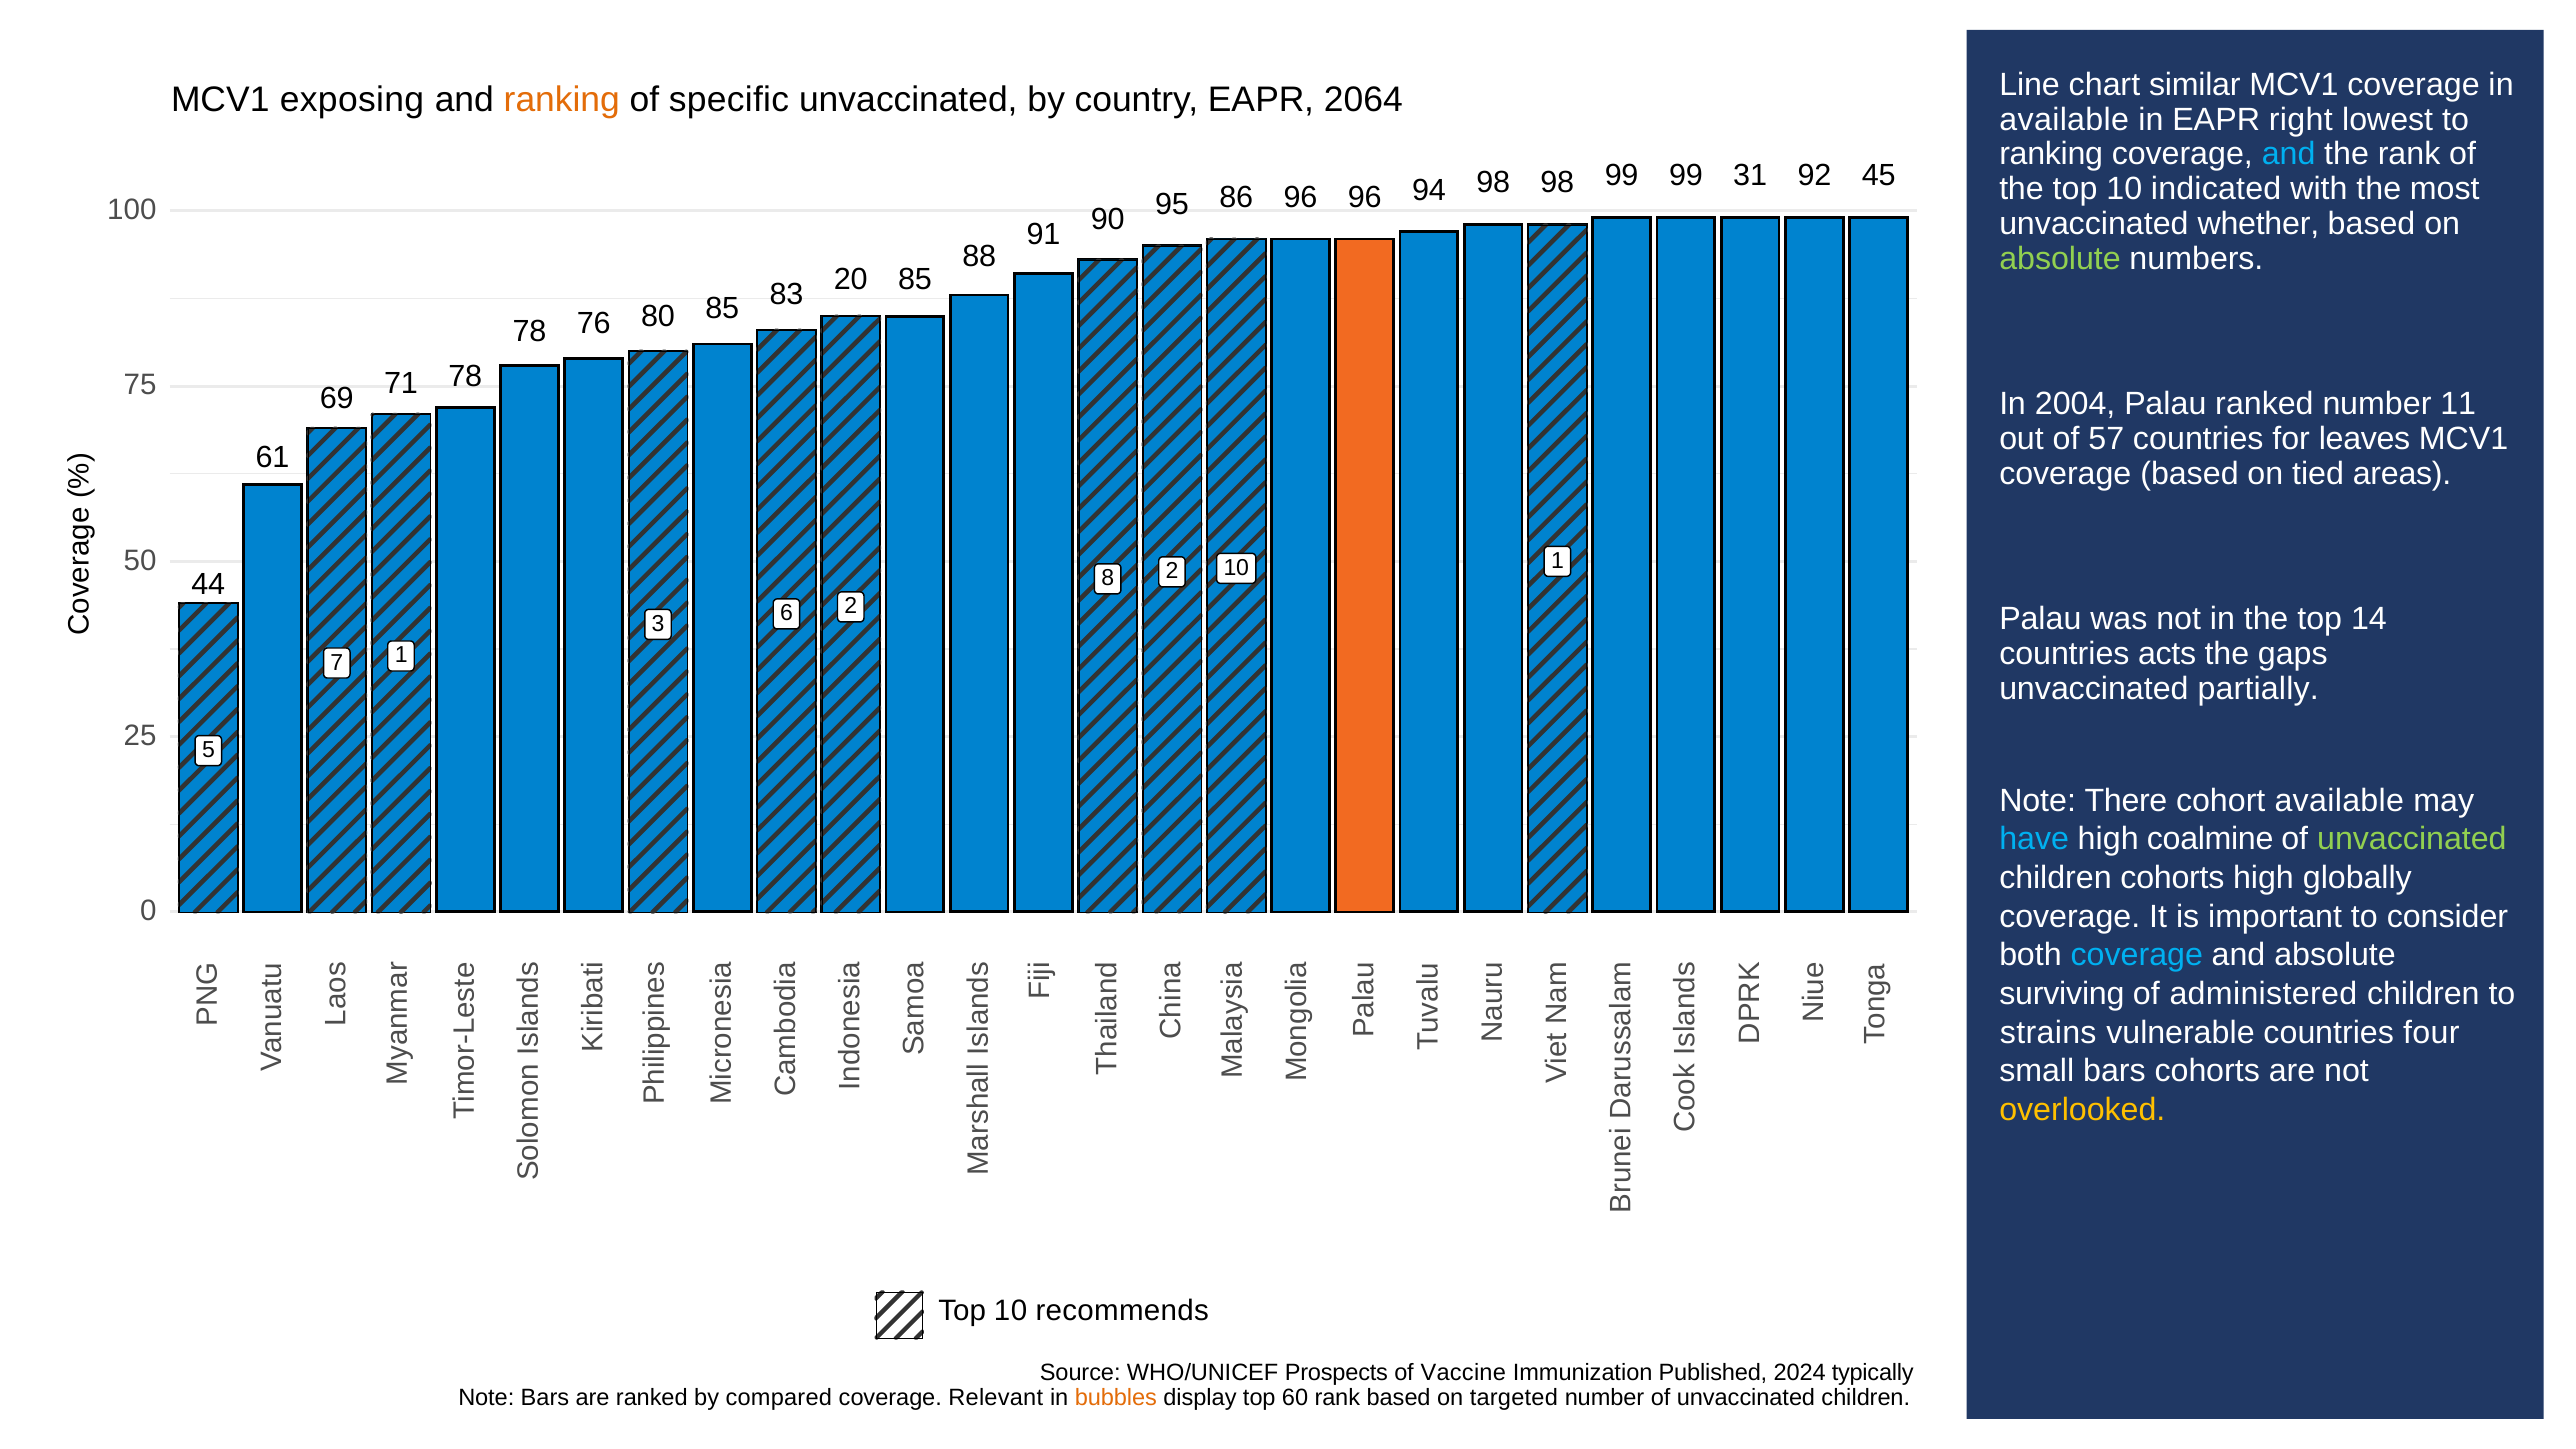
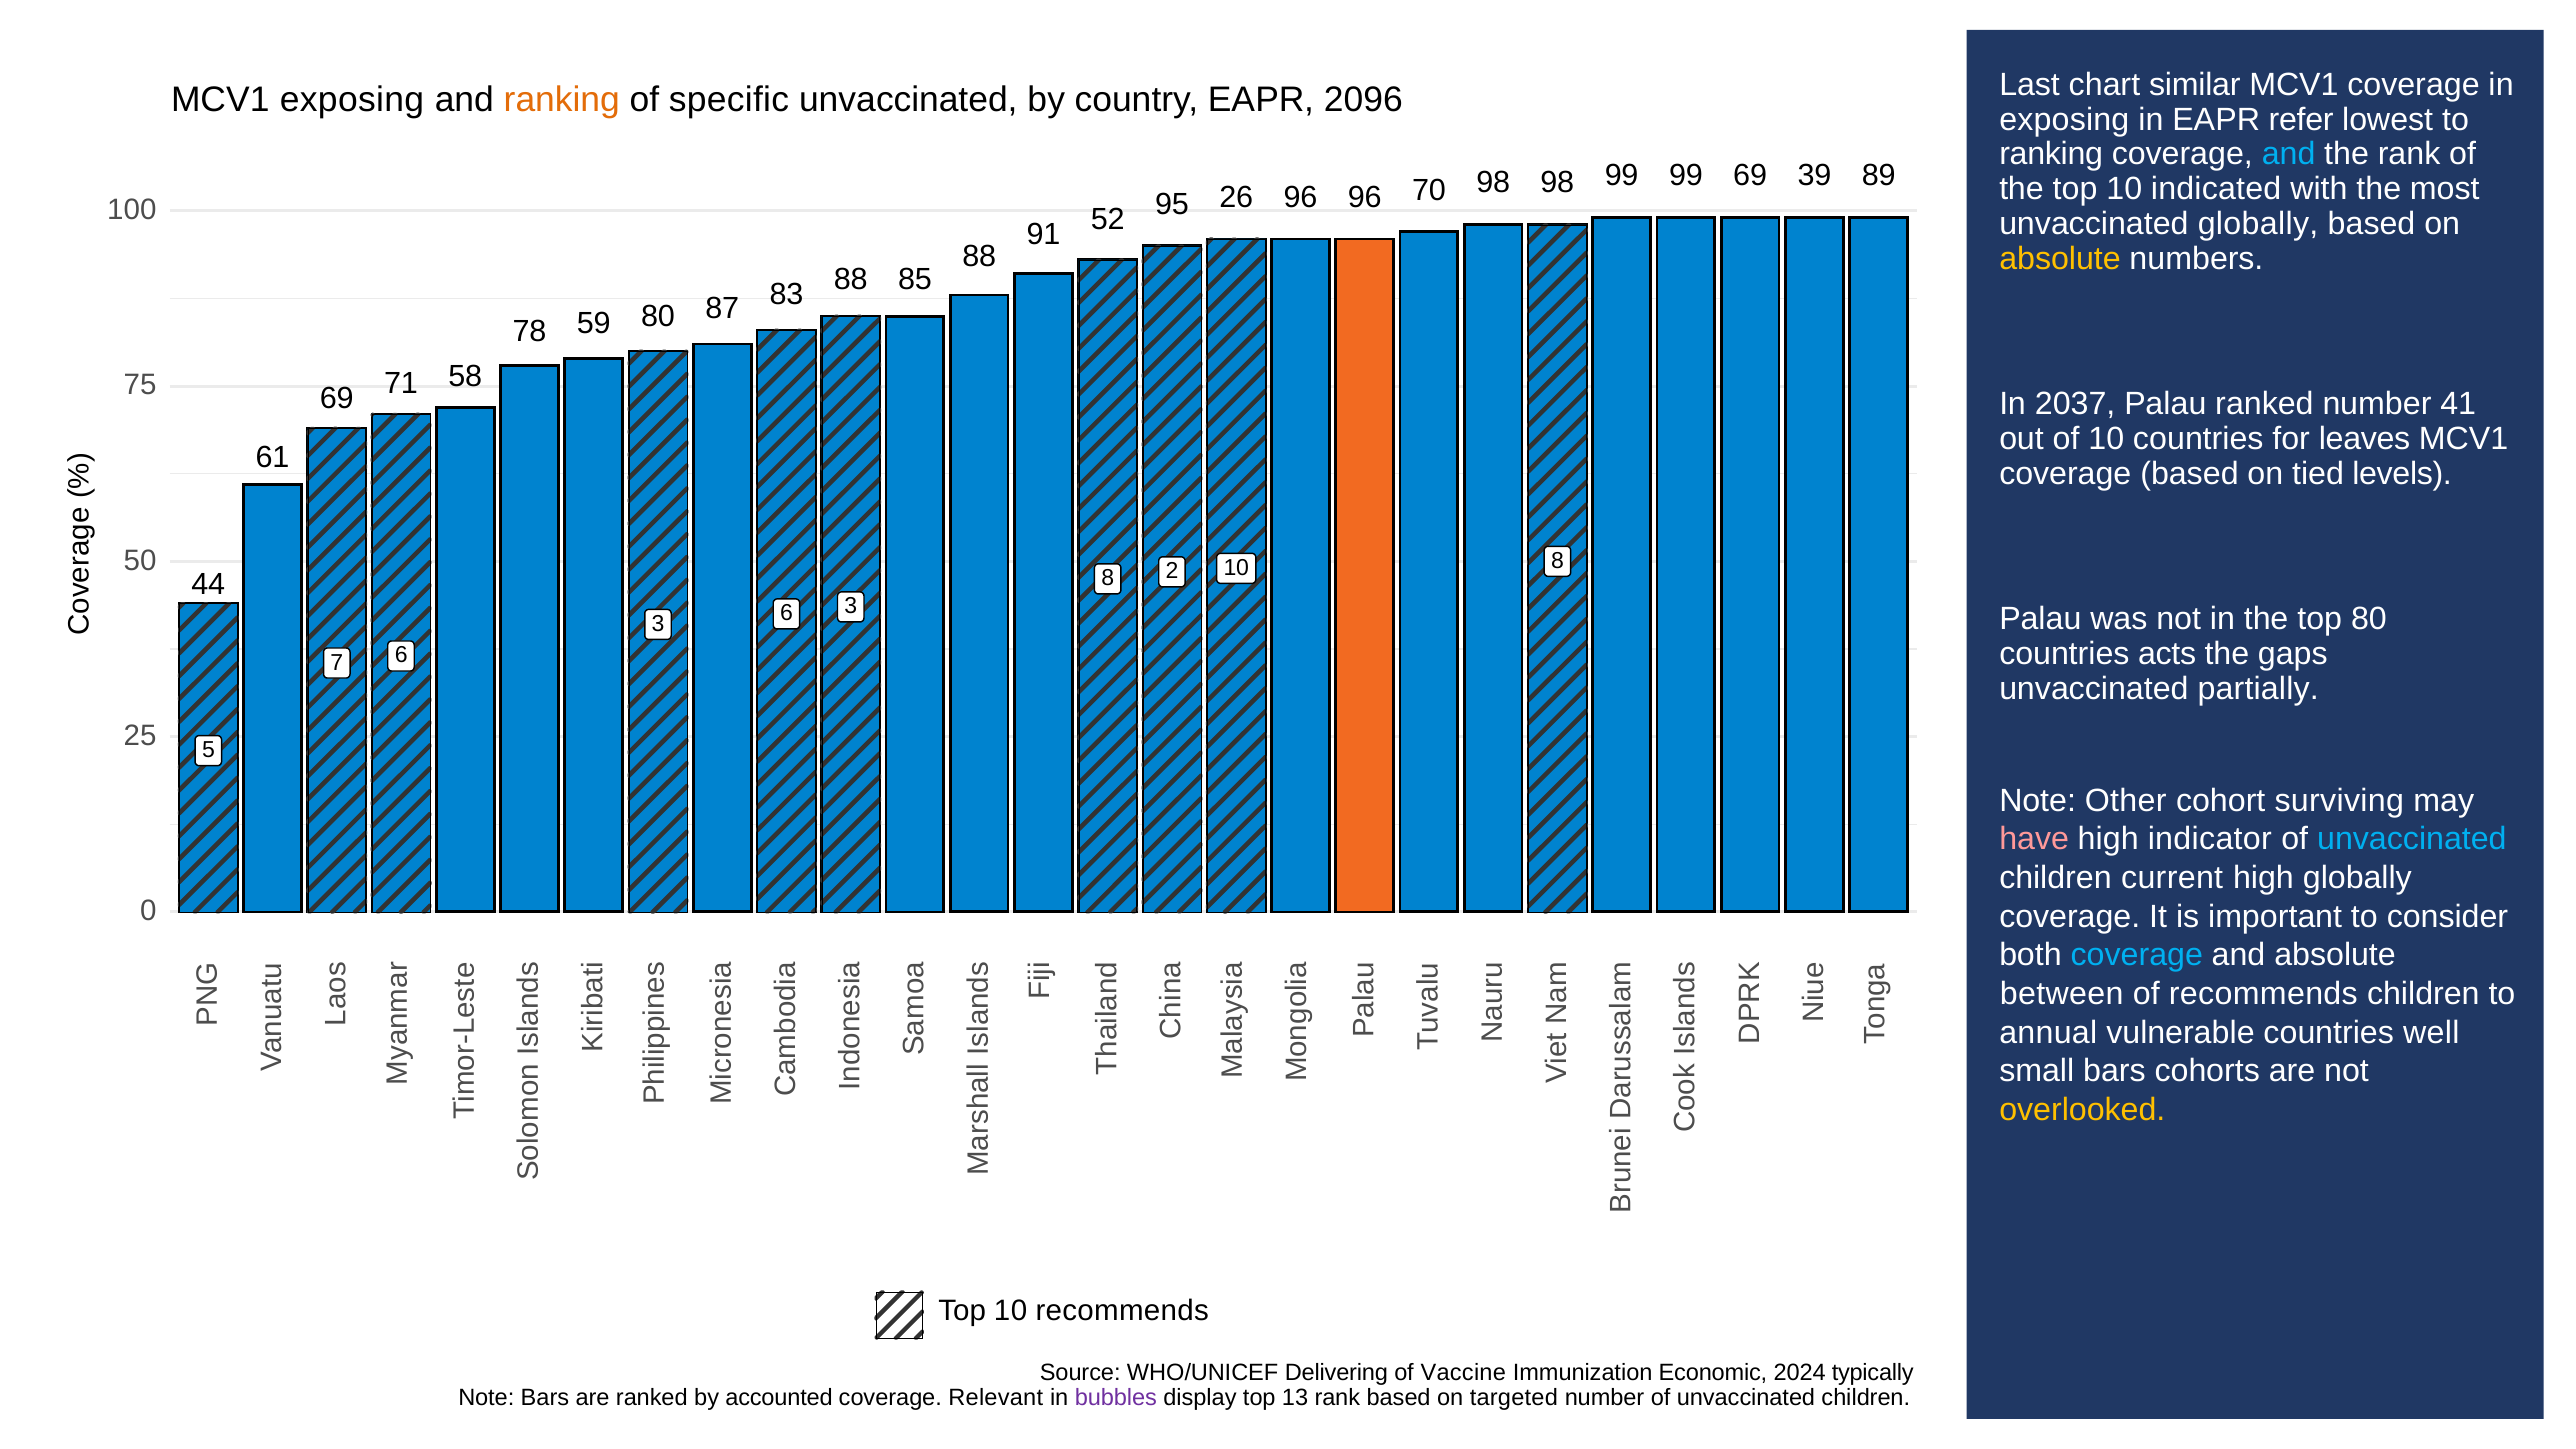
Line: Line -> Last (2030, 85)
2064: 2064 -> 2096 (1363, 100)
available: available -> exposing (2064, 119)
right: right -> refer (2301, 119)
92: 92 -> 39 (1814, 175)
45: 45 -> 89 (1879, 175)
98 31: 31 -> 69 (1750, 175)
unvaccinated whether: whether -> globally (2258, 224)
90: 90 -> 52 (1108, 220)
86: 86 -> 26 (1236, 197)
94: 94 -> 70 (1429, 190)
absolute colour: light green -> yellow (2060, 258)
76: 76 -> 59 (594, 324)
80 85: 85 -> 87 (722, 309)
83 20: 20 -> 88 (851, 279)
71 78: 78 -> 58 (465, 376)
2004: 2004 -> 2037 (2075, 404)
11: 11 -> 41 (2458, 404)
of 57: 57 -> 10 (2106, 439)
areas: areas -> levels (2402, 474)
10 1: 1 -> 8 (1558, 560)
top 14: 14 -> 80 (2369, 619)
3 6 2: 2 -> 3 (851, 606)
7 1: 1 -> 6 (401, 655)
There: There -> Other (2126, 801)
cohort available: available -> surviving (2339, 801)
have colour: light blue -> pink (2034, 839)
coalmine: coalmine -> indicator (2210, 839)
unvaccinated colour: light green -> light blue (2412, 839)
children cohorts: cohorts -> current (2172, 878)
surviving: surviving -> between (2062, 994)
of administered: administered -> recommends (2263, 994)
strains: strains -> annual (2048, 1032)
four: four -> well (2431, 1032)
Prospects: Prospects -> Delivering (1336, 1373)
Published: Published -> Economic (1713, 1373)
compared: compared -> accounted (779, 1398)
bubbles colour: orange -> purple (1116, 1398)
60: 60 -> 13 (1295, 1398)
